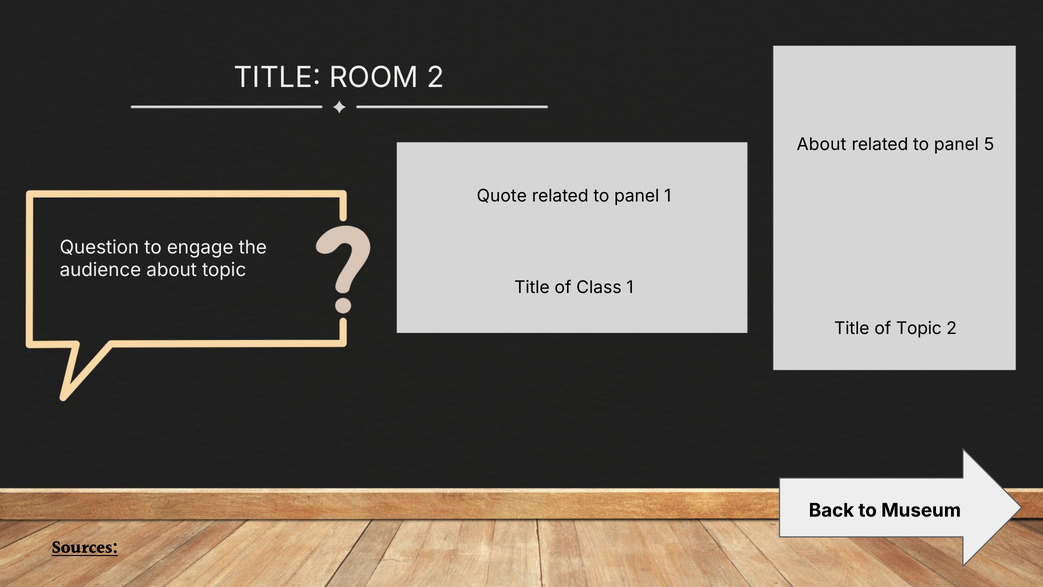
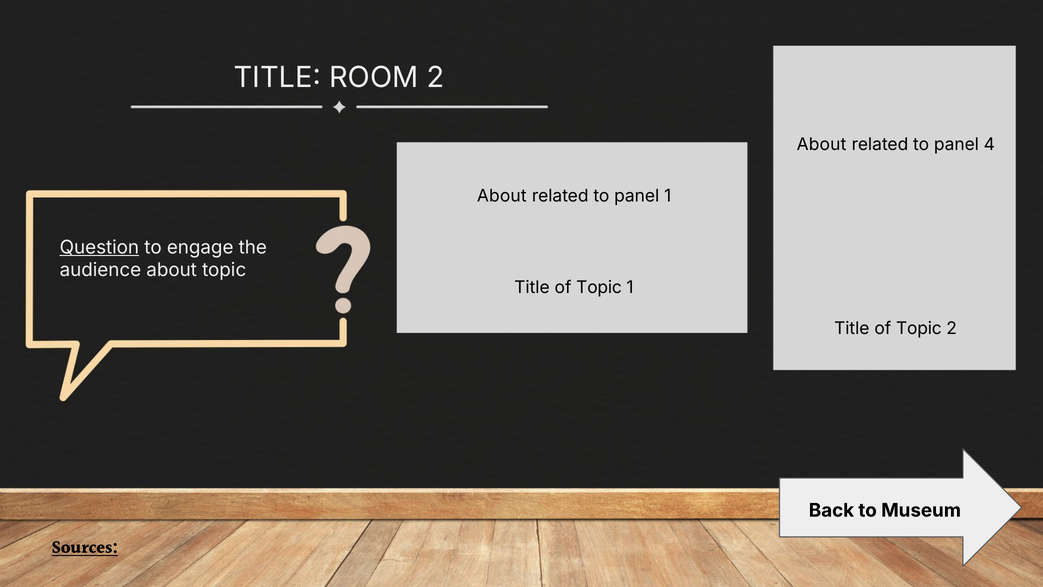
5: 5 -> 4 (989, 144)
Quote: Quote -> About (502, 196)
Question underline: none -> present (99, 247)
Class: Class -> Topic (599, 288)
